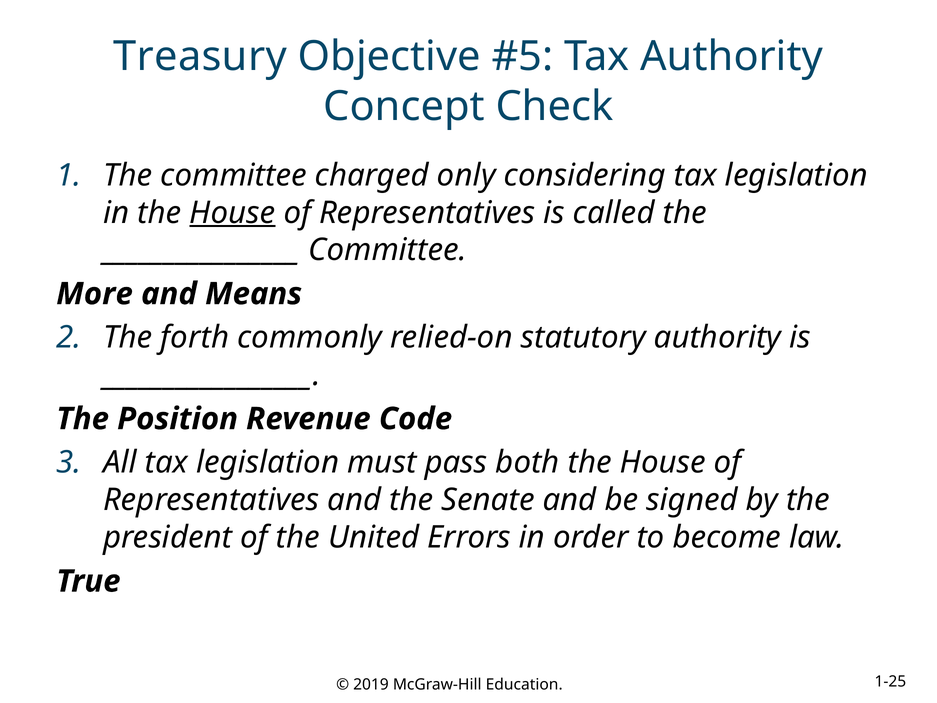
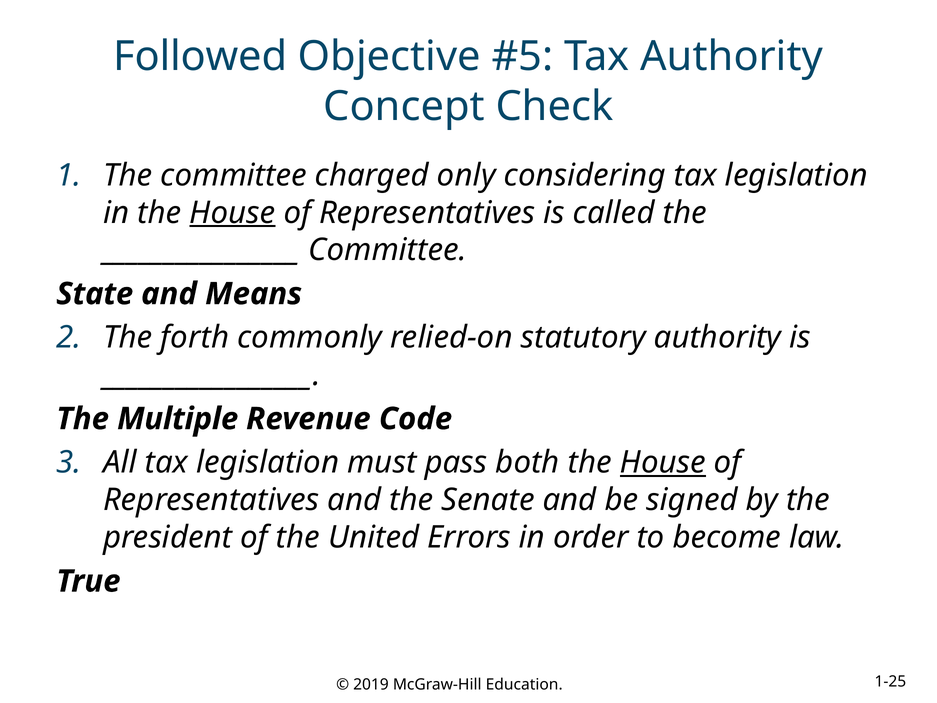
Treasury: Treasury -> Followed (200, 57)
More: More -> State (95, 294)
Position: Position -> Multiple (178, 419)
House underline: none -> present (663, 462)
